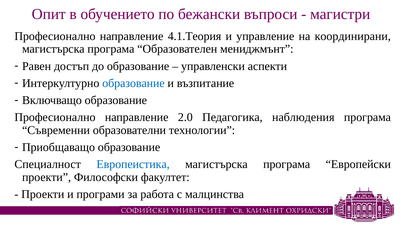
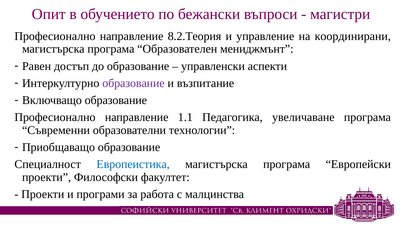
4.1.Теория: 4.1.Теория -> 8.2.Теория (195, 36)
образование colour: blue -> purple (133, 83)
2.0: 2.0 -> 1.1 (185, 117)
наблюдения: наблюдения -> увеличаване (303, 117)
